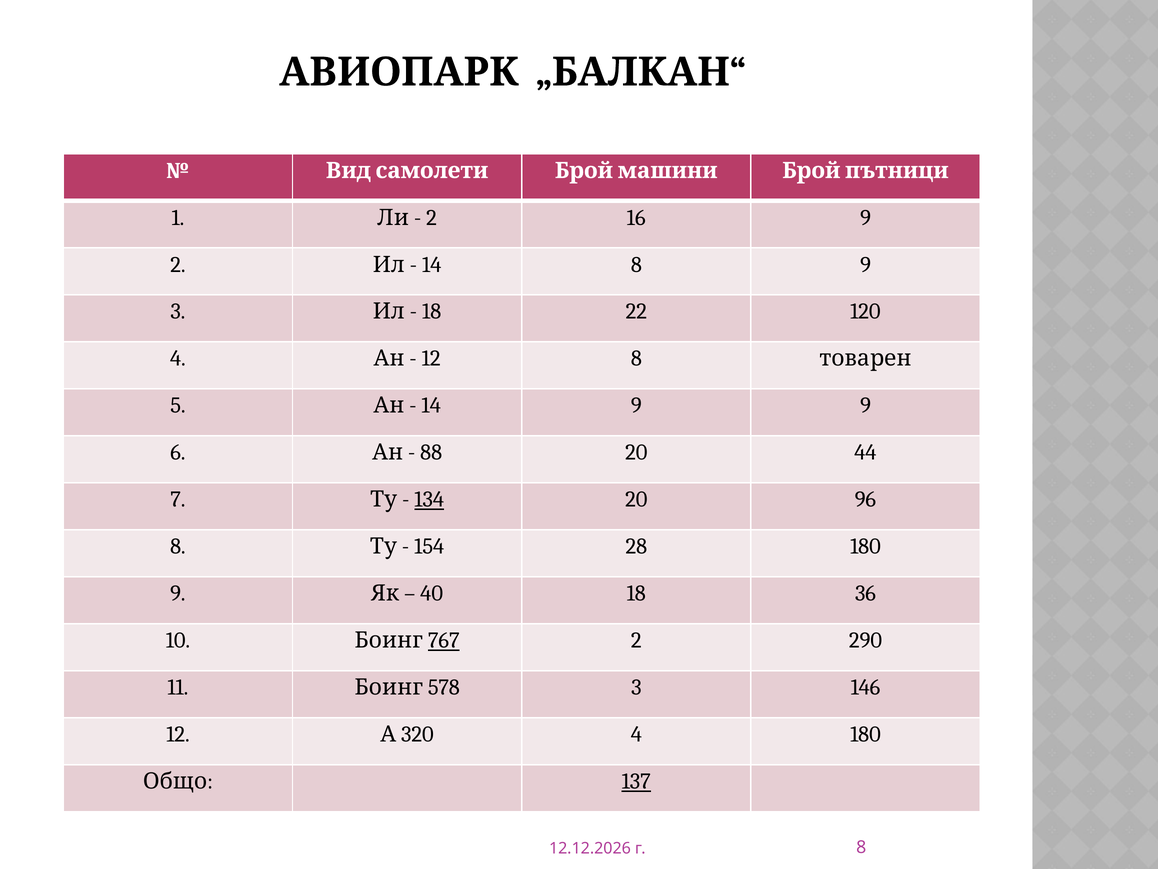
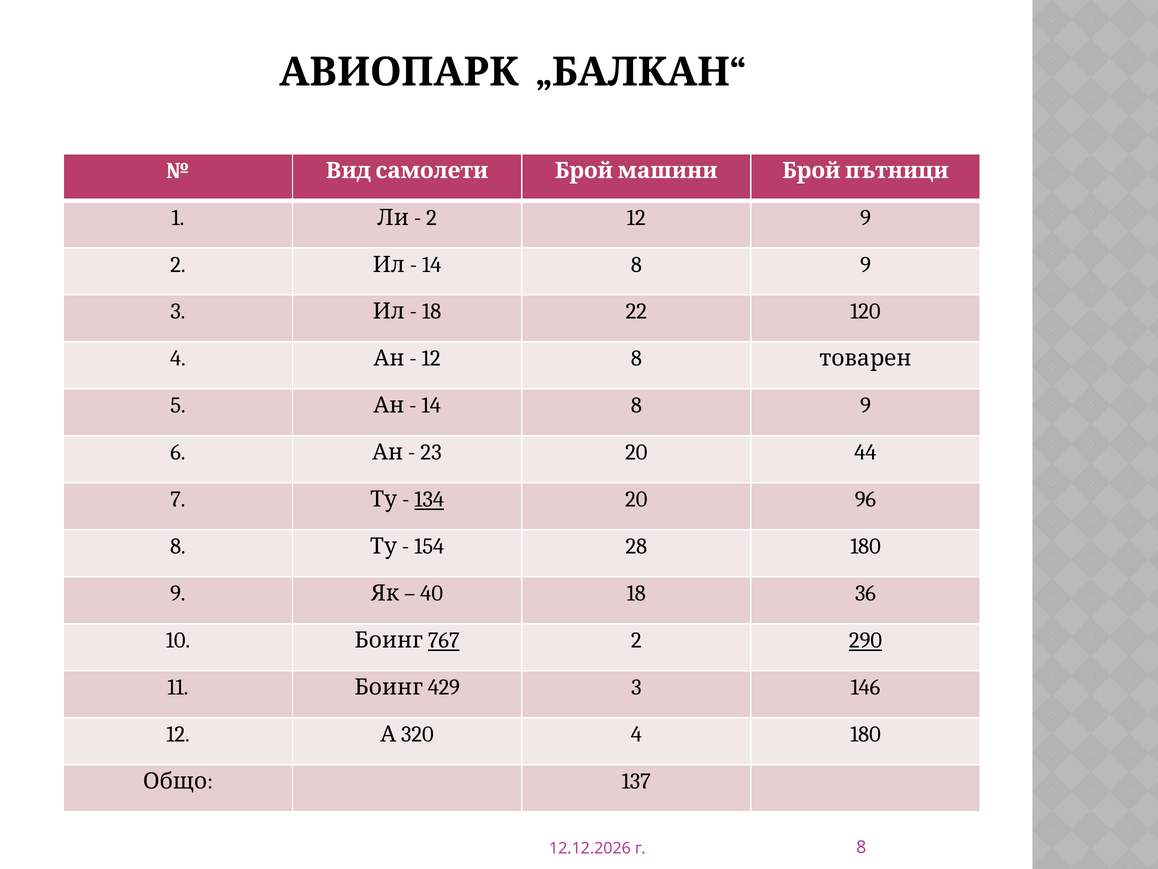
Ли 16: 16 -> 12 (636, 217)
9: 9 -> 8 (636, 405)
88: 88 -> 23 (431, 452)
290 underline: none -> present (866, 640)
578: 578 -> 429 (444, 687)
137 underline: present -> none (636, 781)
